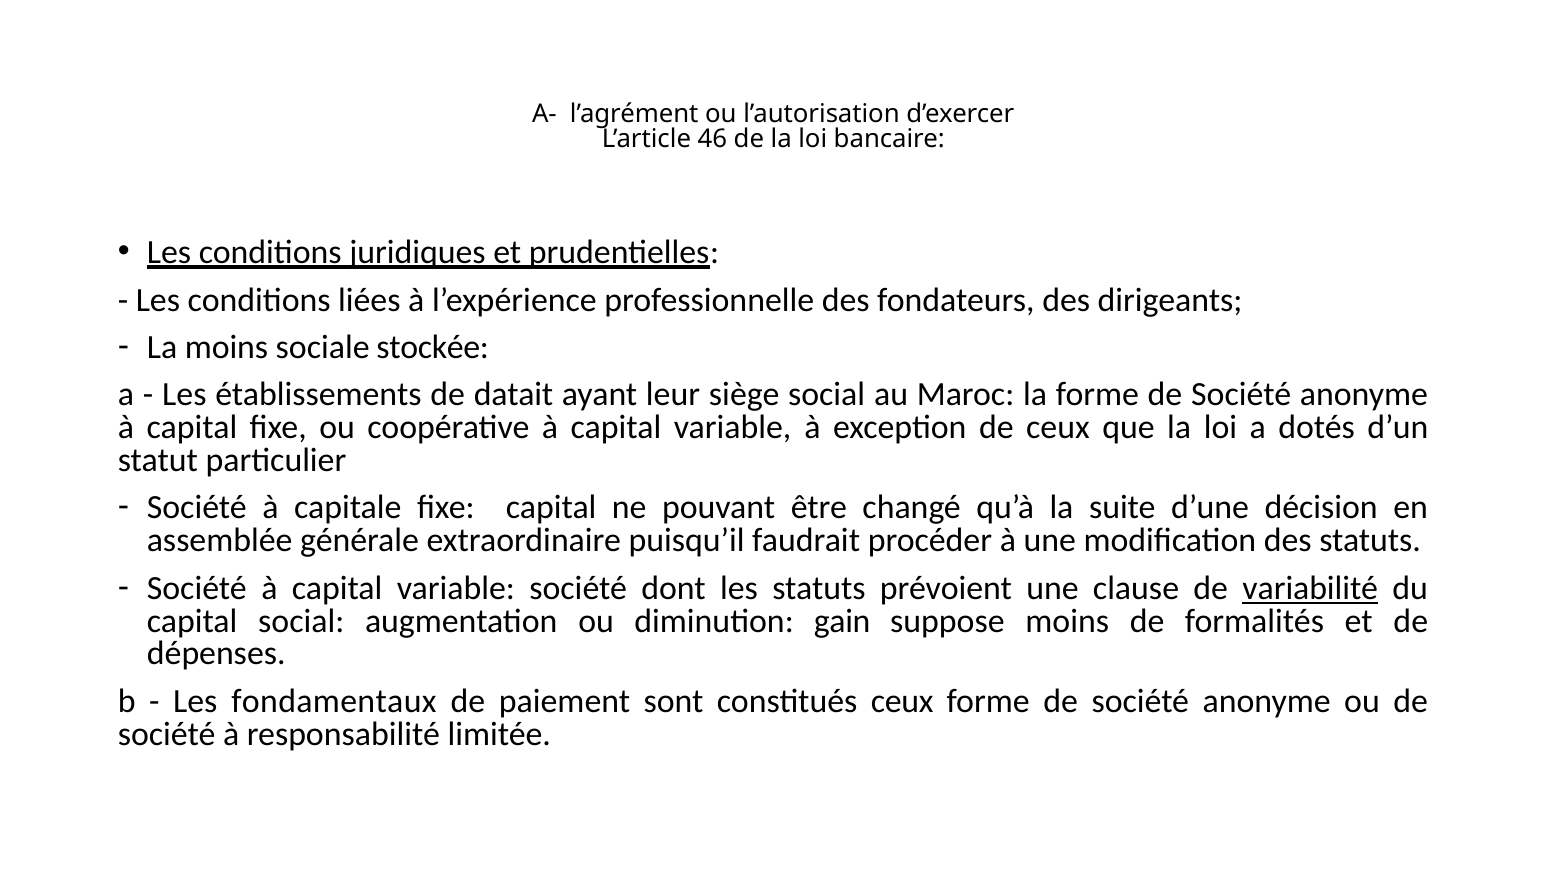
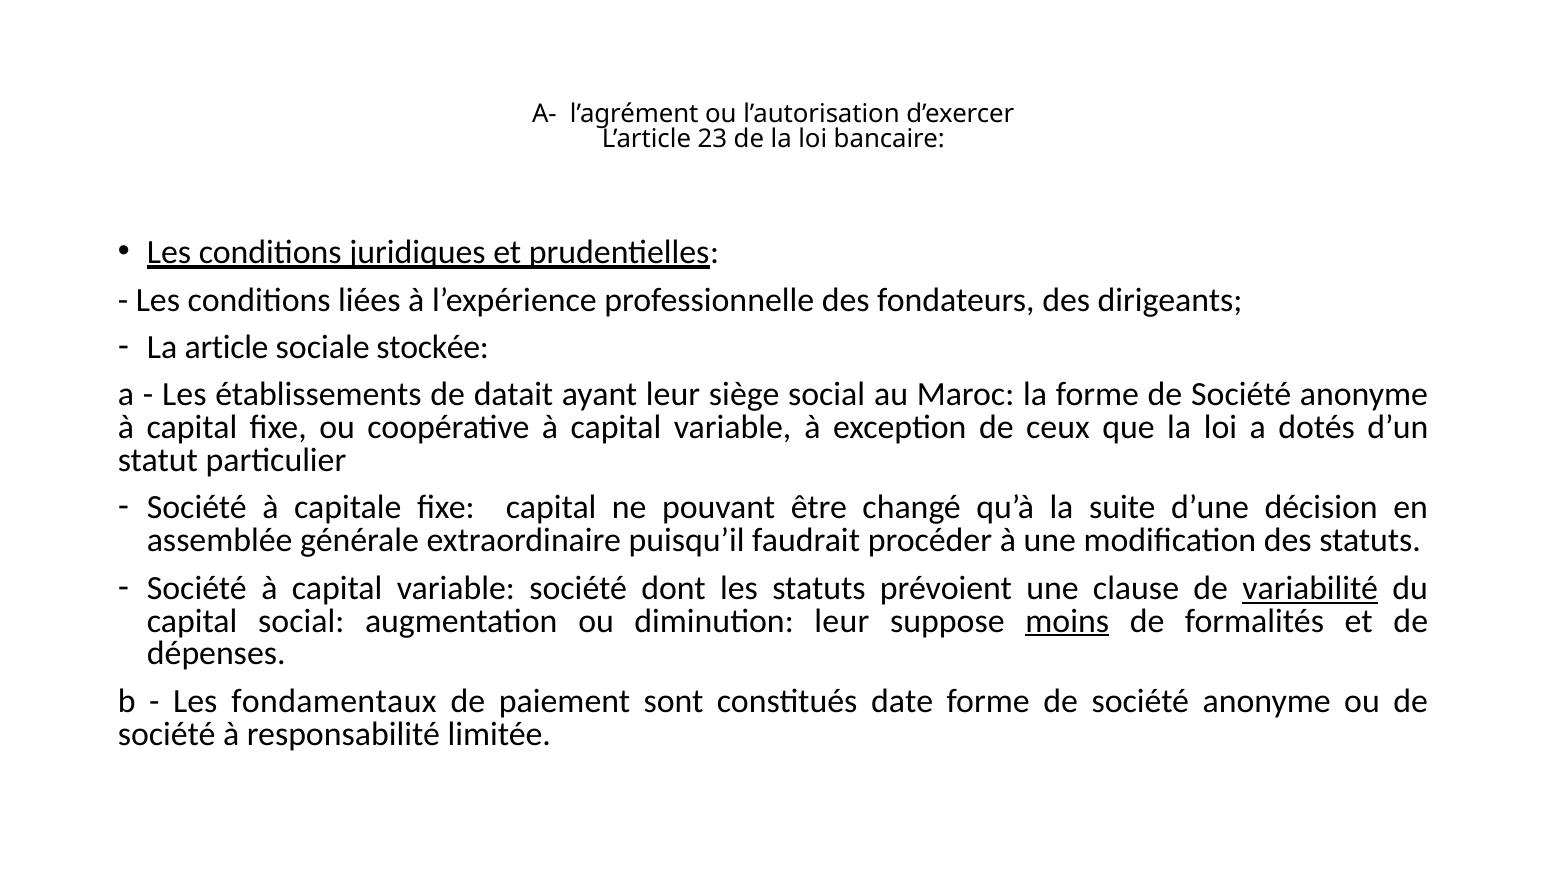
46: 46 -> 23 (712, 139)
La moins: moins -> article (227, 347)
diminution gain: gain -> leur (842, 621)
moins underline: none -> present (1067, 621)
constitués ceux: ceux -> date (902, 701)
